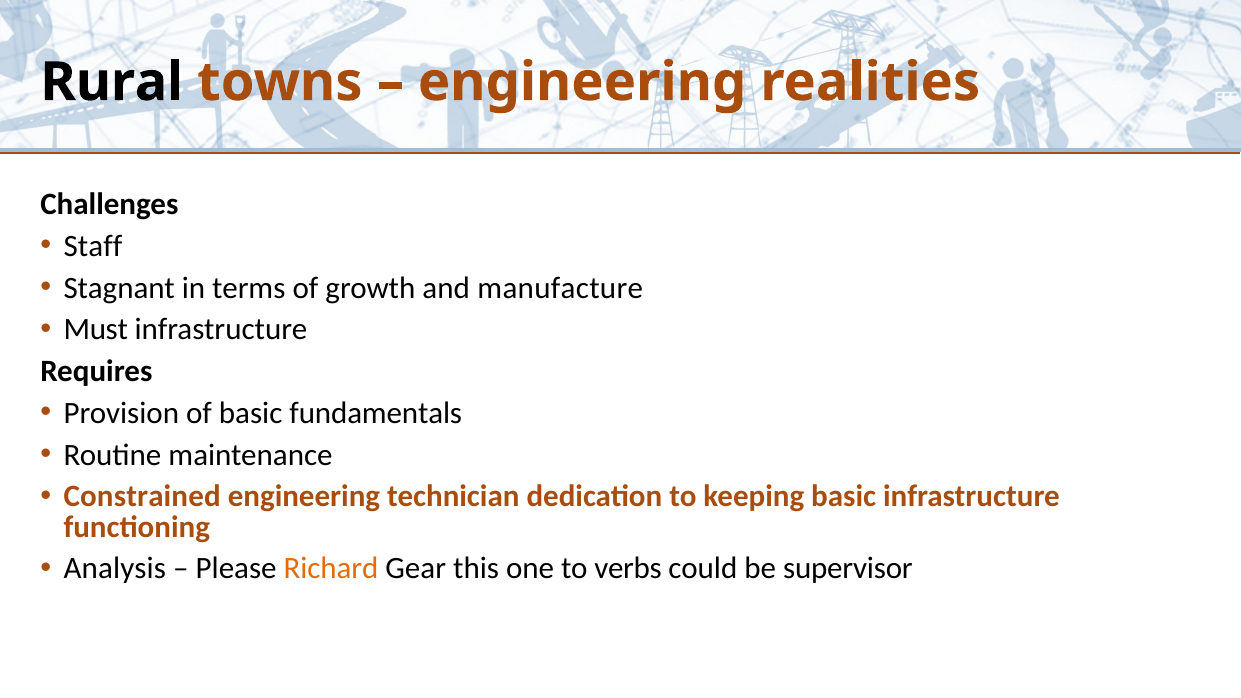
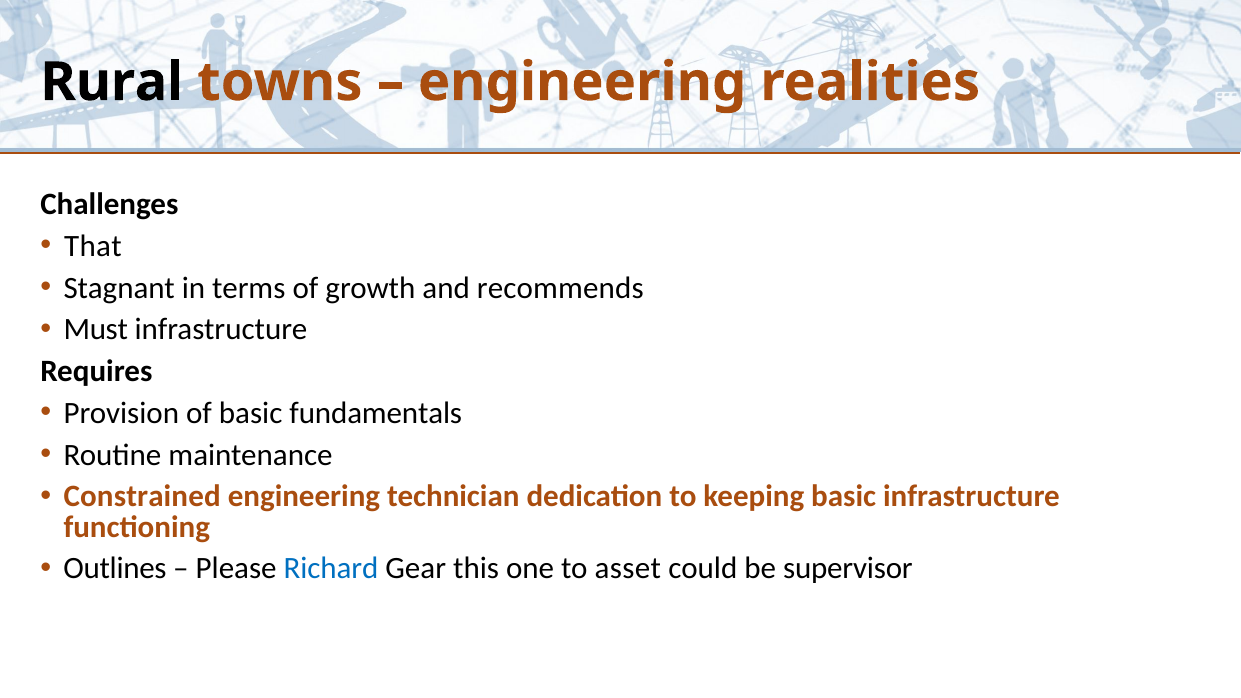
Staff: Staff -> That (93, 246)
manufacture: manufacture -> recommends (560, 288)
Analysis: Analysis -> Outlines (115, 569)
Richard colour: orange -> blue (331, 569)
verbs: verbs -> asset (628, 569)
